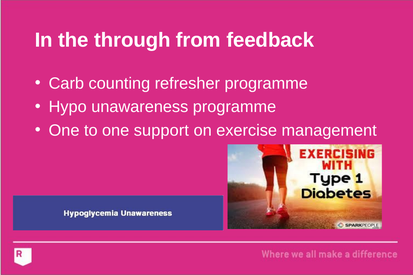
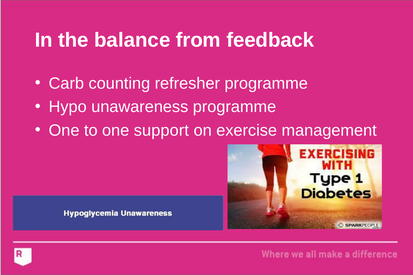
through: through -> balance (132, 40)
